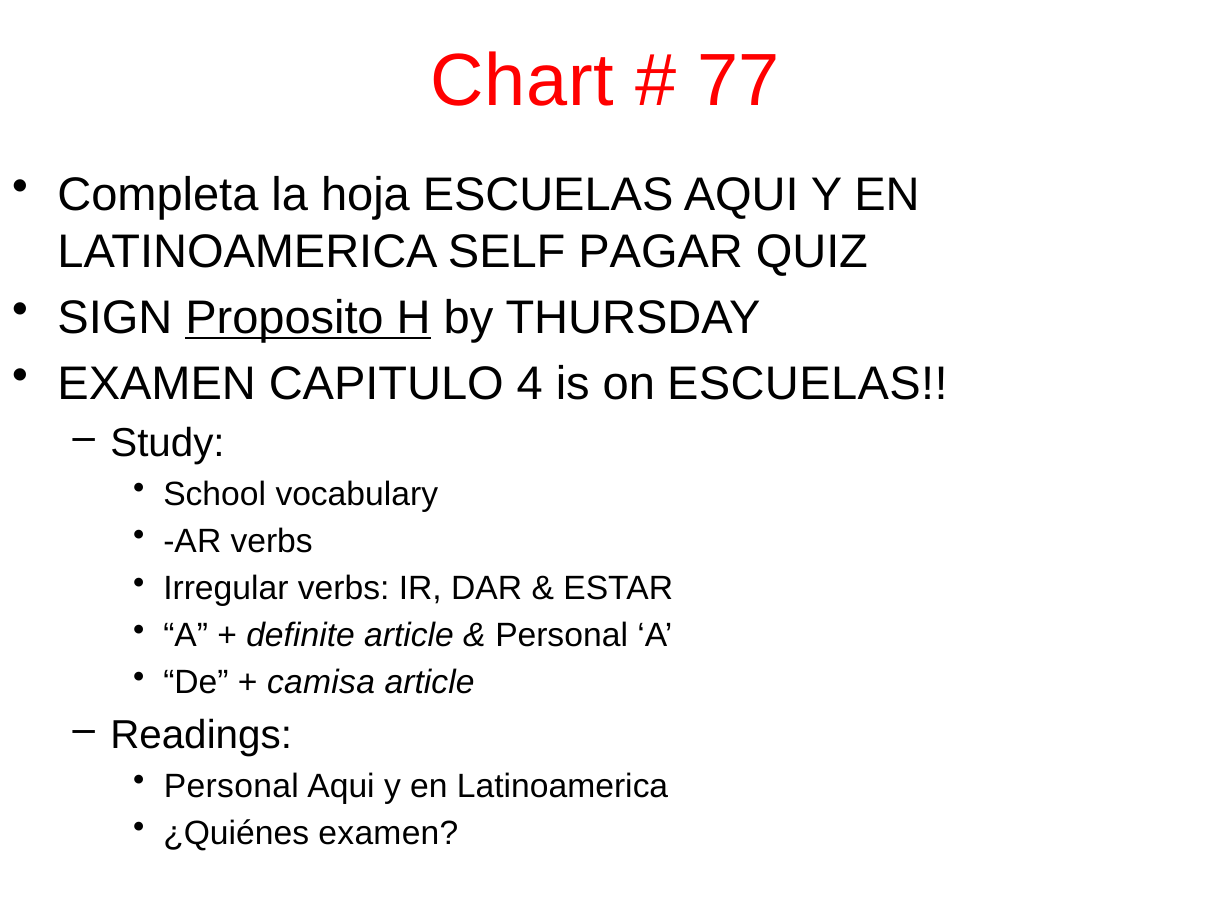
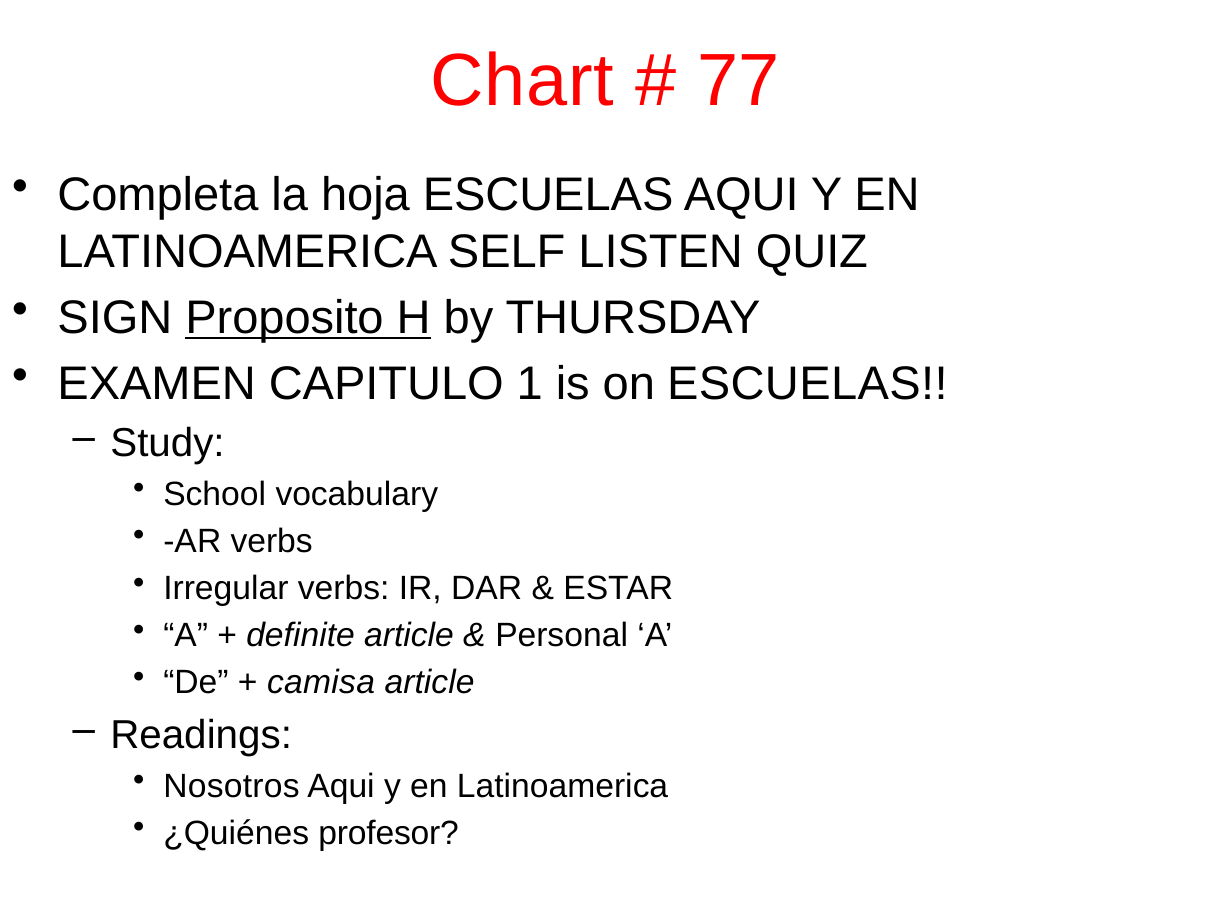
PAGAR: PAGAR -> LISTEN (661, 251)
4: 4 -> 1 (530, 383)
Personal: Personal -> Nosotros (231, 786)
¿Quiénes examen: examen -> profesor (389, 833)
